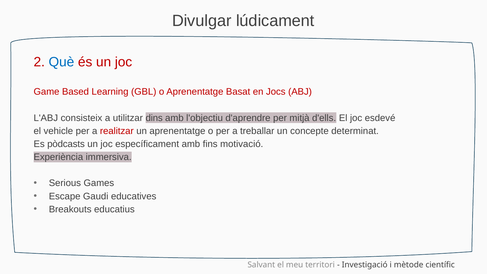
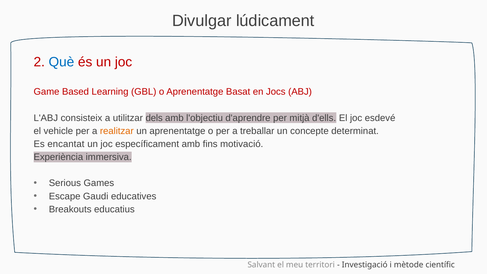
dins: dins -> dels (154, 118)
realitzar colour: red -> orange (117, 131)
pòdcasts: pòdcasts -> encantat (66, 144)
